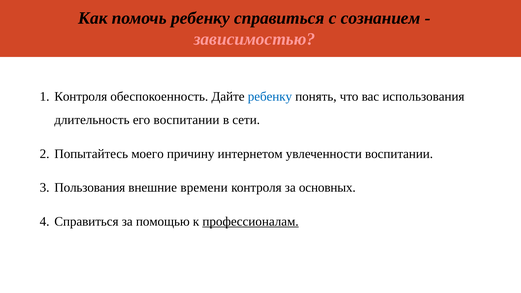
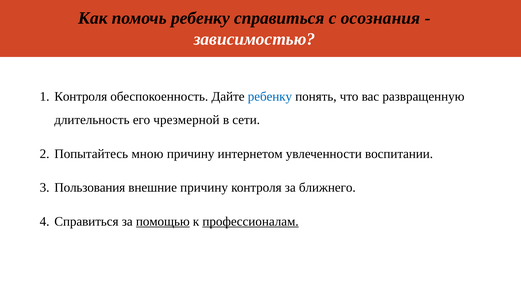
сознанием: сознанием -> осознания (381, 18)
зависимостью colour: pink -> white (254, 39)
использования: использования -> развращенную (423, 97)
его воспитании: воспитании -> чрезмерной (186, 120)
моего: моего -> мною (147, 154)
внешние времени: времени -> причину (204, 188)
основных: основных -> ближнего (327, 188)
помощью underline: none -> present (163, 222)
